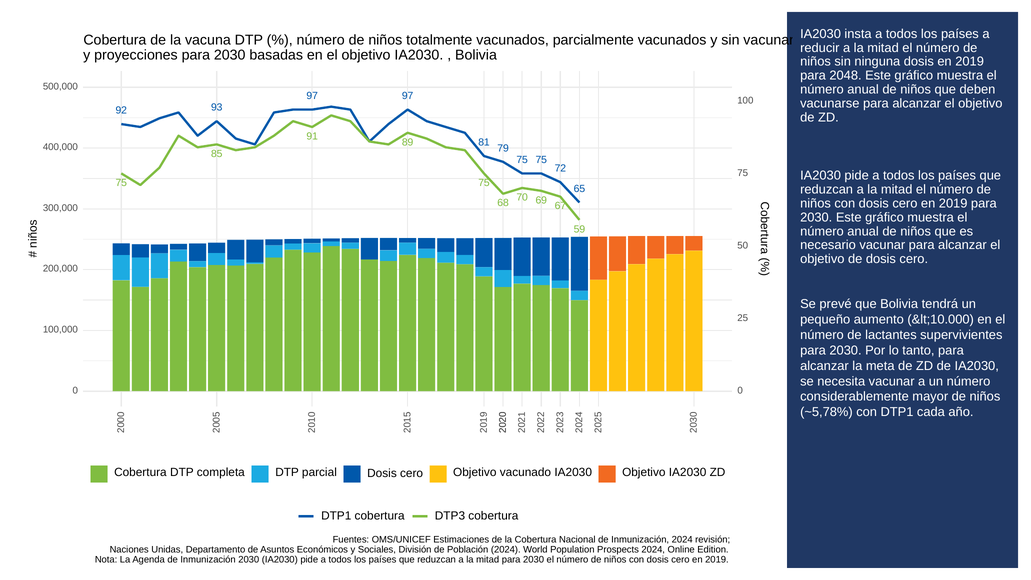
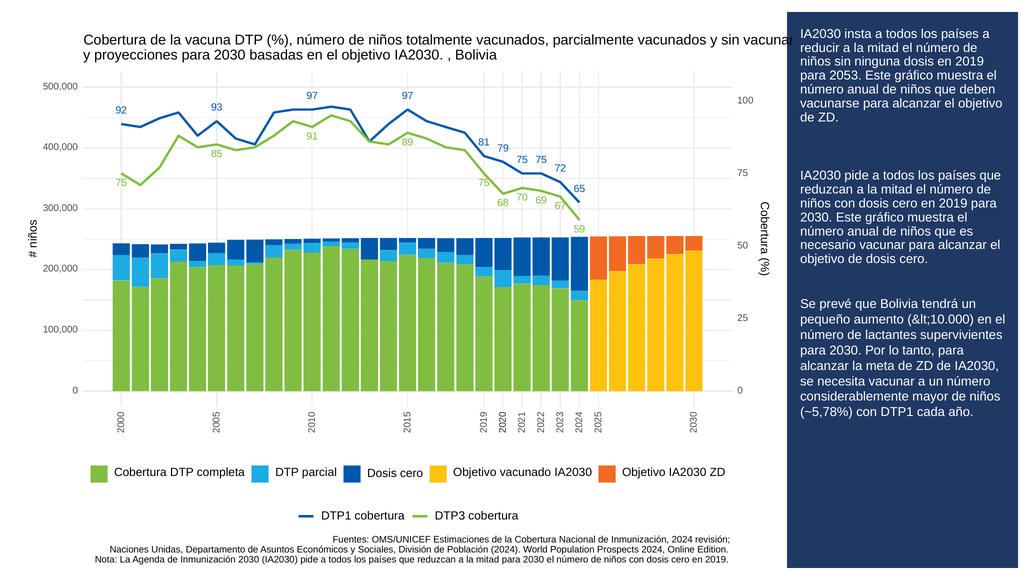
2048: 2048 -> 2053 (846, 76)
